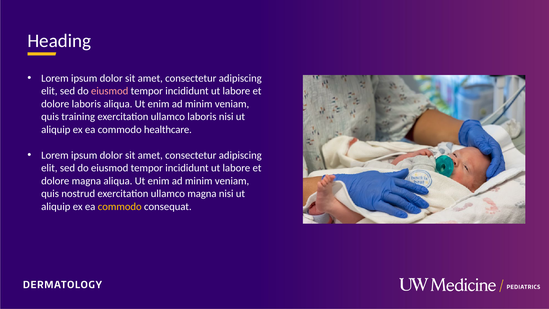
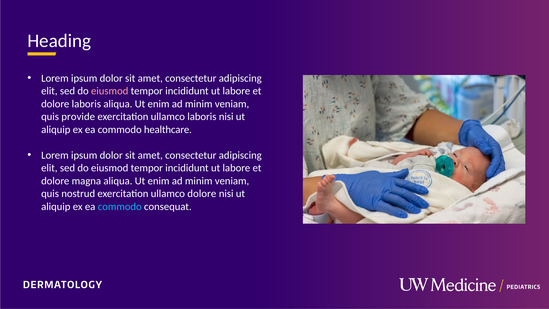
training: training -> provide (78, 117)
ullamco magna: magna -> dolore (202, 194)
commodo colour: yellow -> light blue (120, 206)
